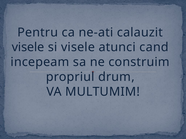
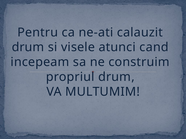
visele: visele -> drum (28, 47)
